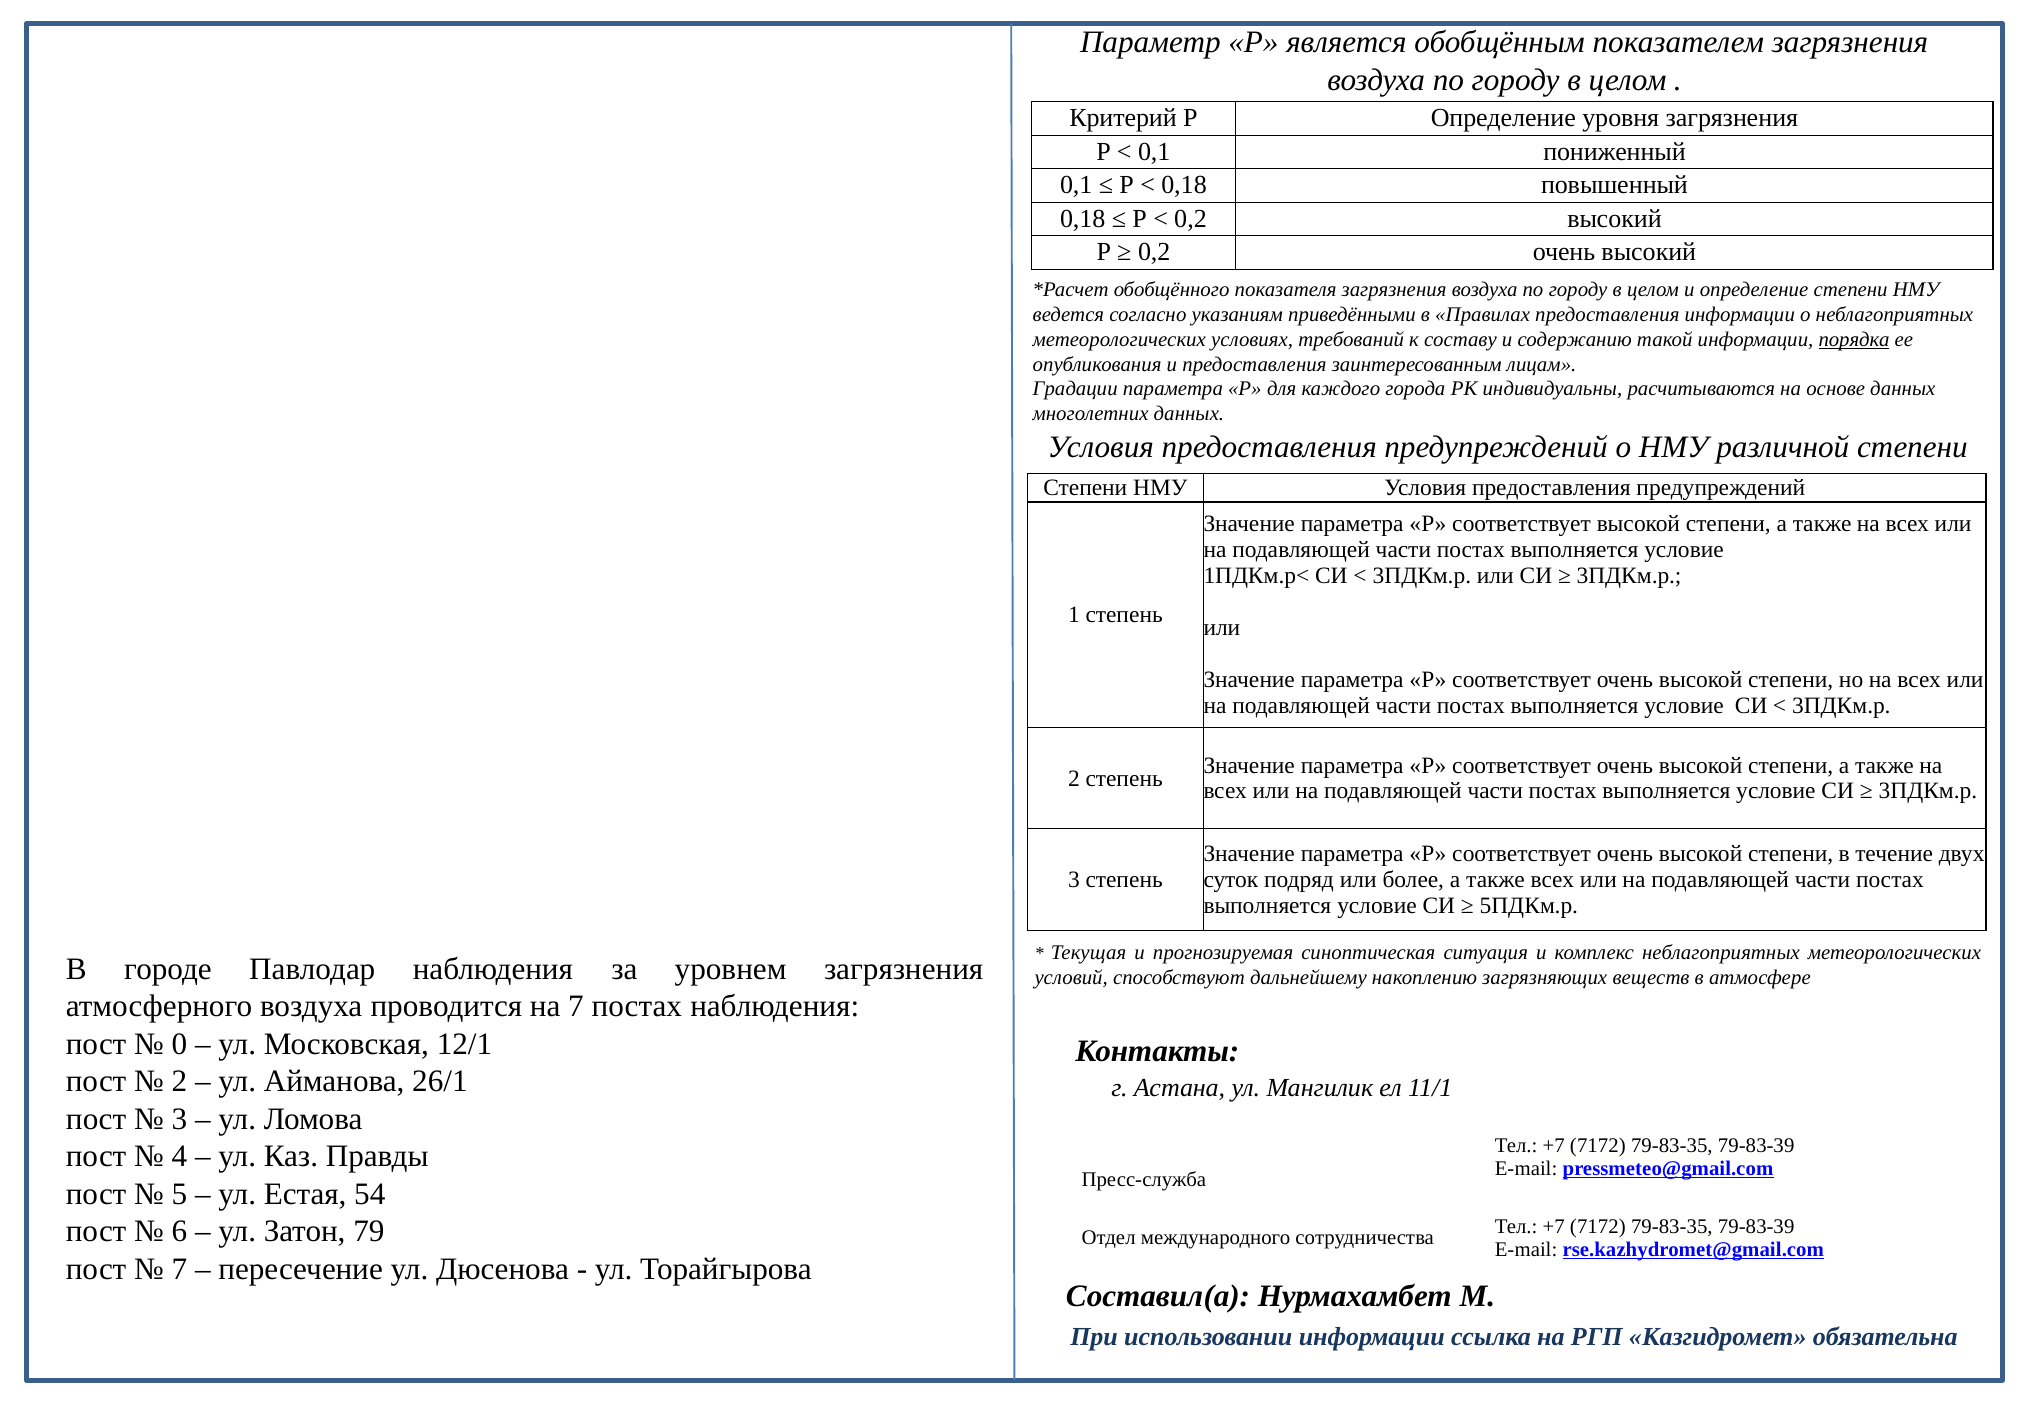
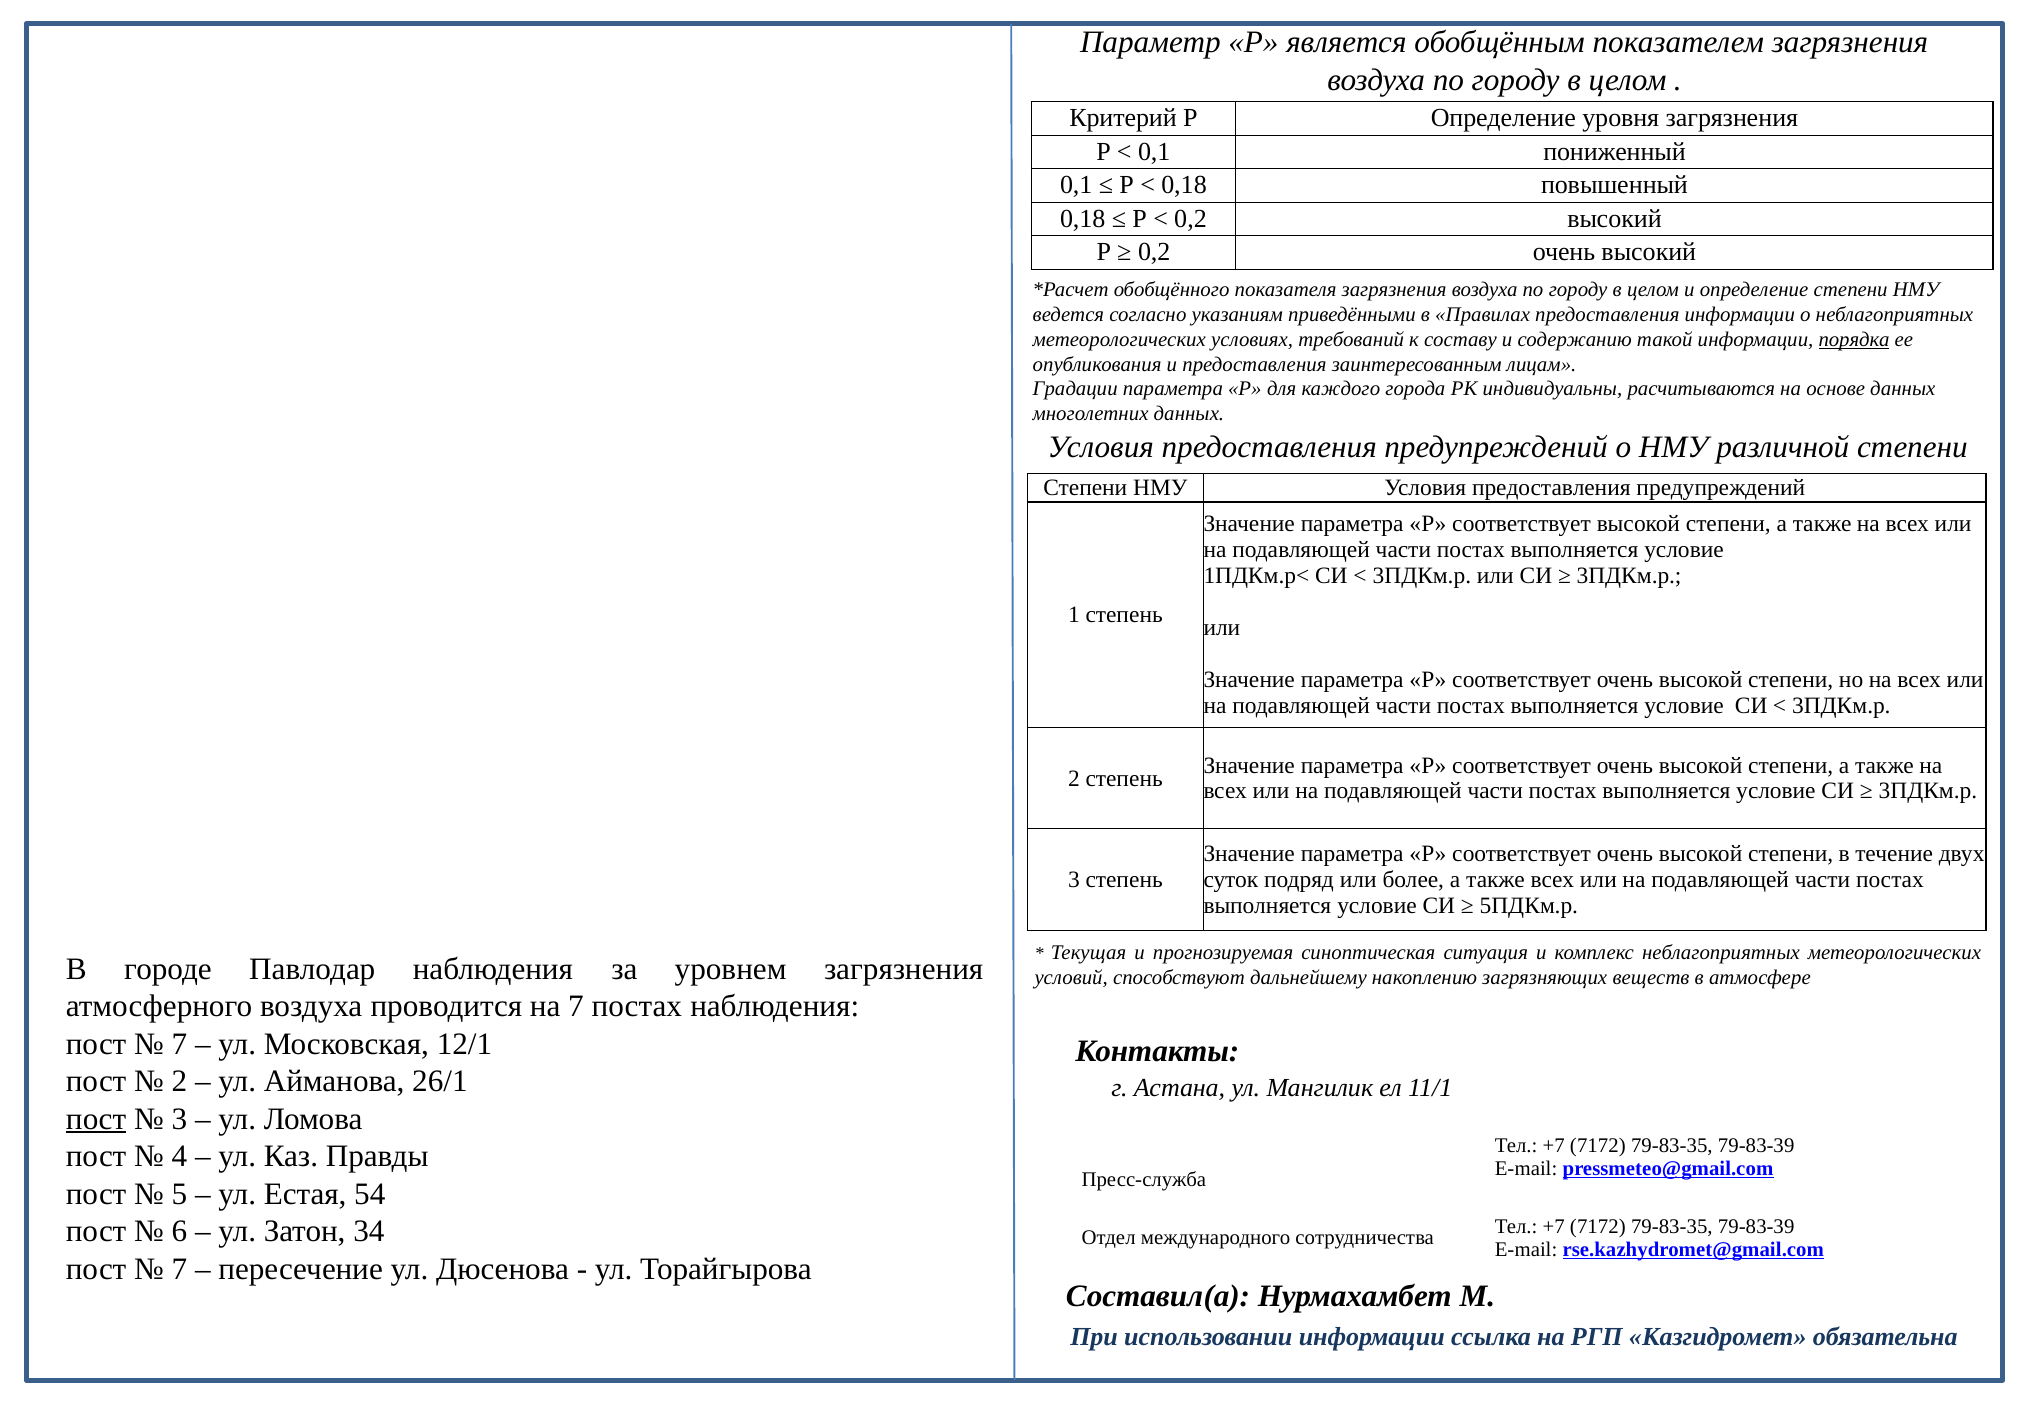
0: 0 -> 7 (179, 1045)
пост underline: none -> present (96, 1119)
79: 79 -> 34 (369, 1232)
